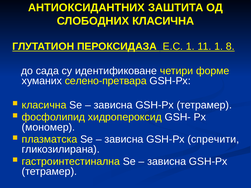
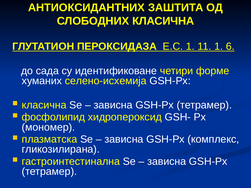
8: 8 -> 6 (230, 47)
селено-претвара: селено-претвара -> селено-исхемија (106, 81)
спречити: спречити -> комплекс (213, 139)
